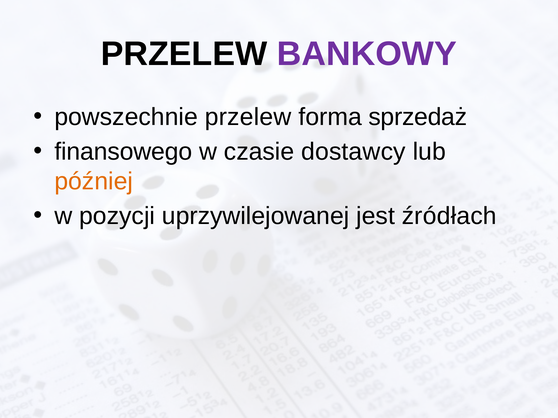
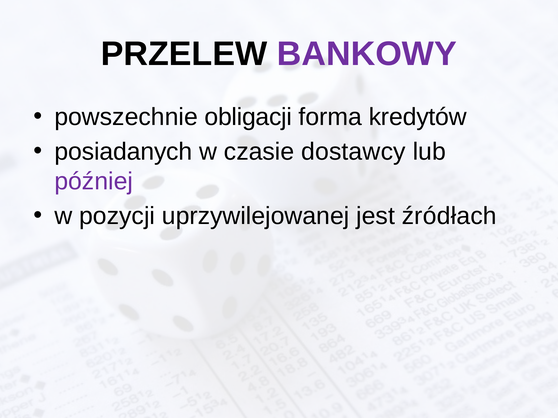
powszechnie przelew: przelew -> obligacji (248, 117)
sprzedaż: sprzedaż -> kredytów (418, 117)
finansowego: finansowego -> posiadanych (123, 152)
później colour: orange -> purple (94, 182)
